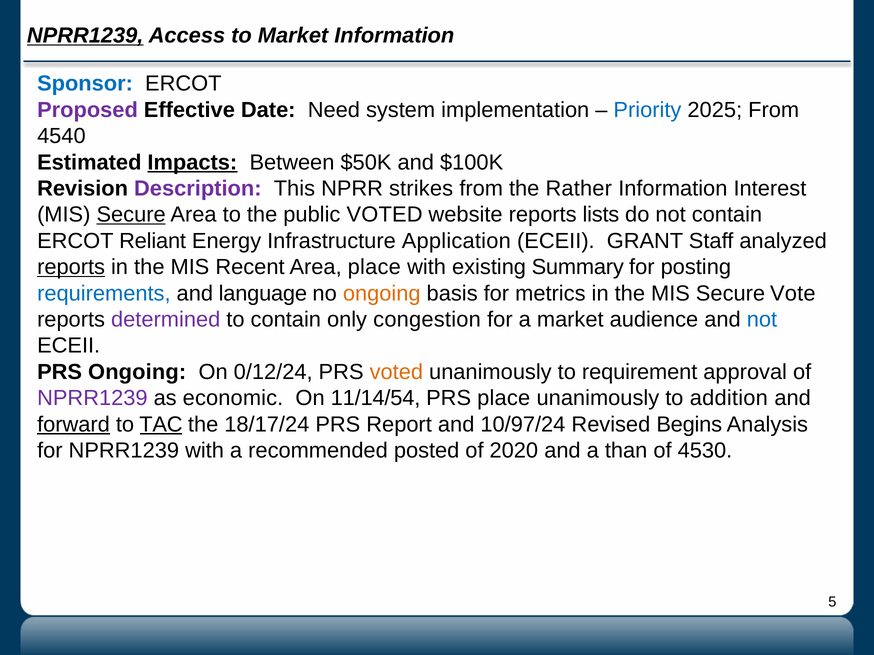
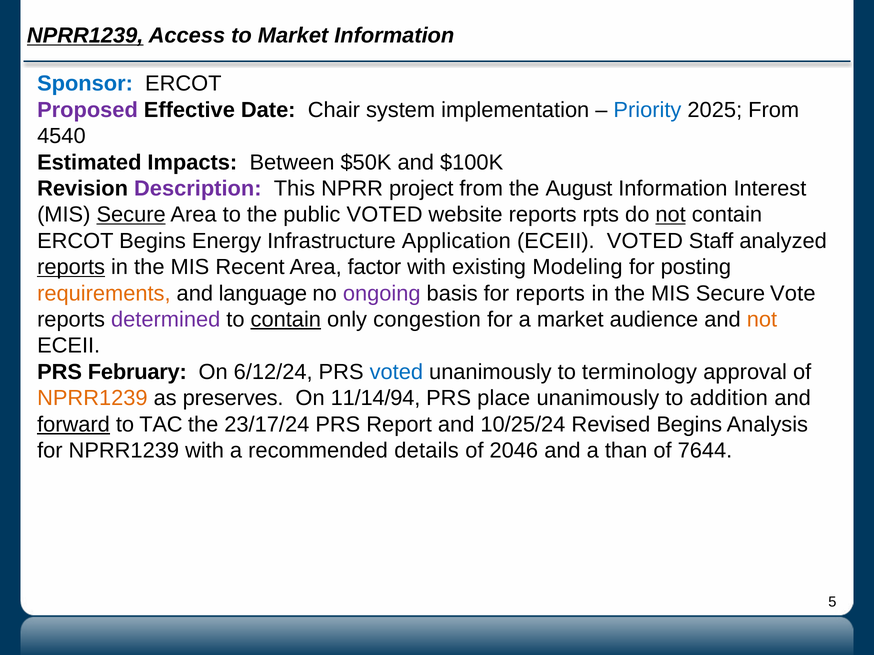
Need: Need -> Chair (334, 110)
Impacts underline: present -> none (192, 162)
strikes: strikes -> project (421, 189)
Rather: Rather -> August (579, 189)
lists: lists -> rpts (601, 215)
not underline: none -> present (671, 215)
ERCOT Reliant: Reliant -> Begins (153, 241)
ECEII GRANT: GRANT -> VOTED (645, 241)
Area place: place -> factor (374, 267)
Summary: Summary -> Modeling (578, 267)
requirements colour: blue -> orange (104, 294)
ongoing colour: orange -> purple (382, 294)
for metrics: metrics -> reports (550, 294)
contain underline: none -> present (286, 320)
not colour: blue -> orange (762, 320)
PRS Ongoing: Ongoing -> February (137, 372)
0/12/24: 0/12/24 -> 6/12/24 (273, 372)
voted colour: orange -> blue (396, 372)
requirement: requirement -> terminology (639, 372)
NPRR1239 colour: purple -> orange (92, 398)
economic: economic -> preserves (233, 398)
11/14/54: 11/14/54 -> 11/14/94 (376, 398)
TAC underline: present -> none (161, 425)
18/17/24: 18/17/24 -> 23/17/24 (267, 425)
10/97/24: 10/97/24 -> 10/25/24 (523, 425)
posted: posted -> details (426, 451)
2020: 2020 -> 2046 (514, 451)
4530: 4530 -> 7644 (705, 451)
